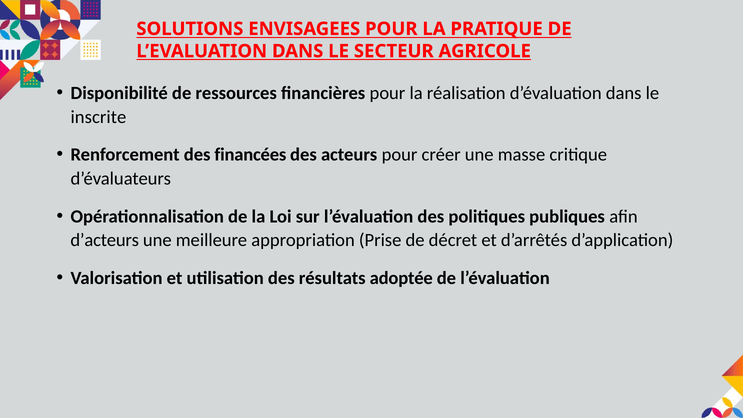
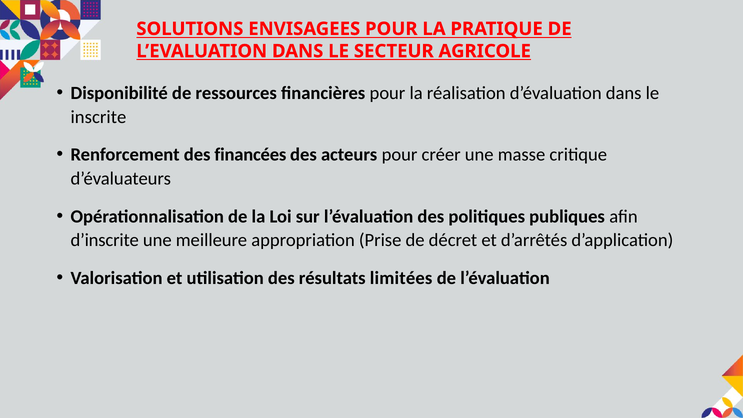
d’acteurs: d’acteurs -> d’inscrite (105, 240)
adoptée: adoptée -> limitées (401, 278)
